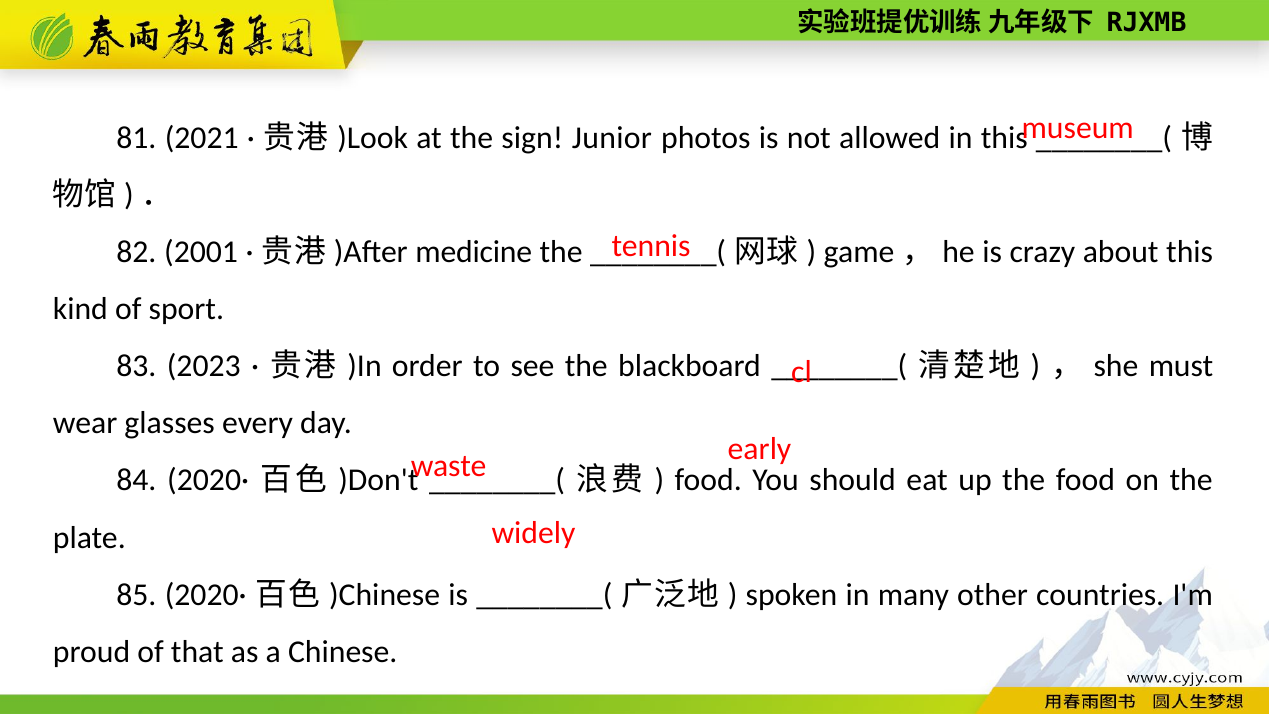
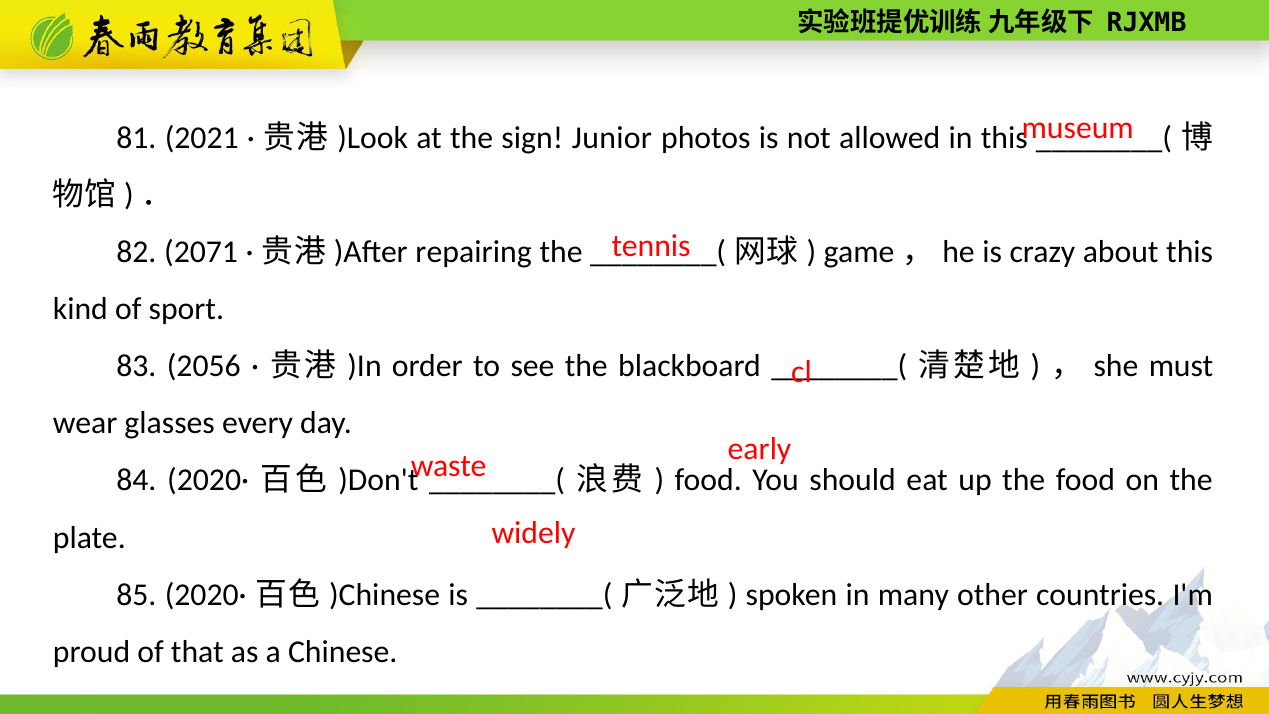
2001: 2001 -> 2071 (201, 252)
medicine: medicine -> repairing (474, 252)
2023: 2023 -> 2056 (204, 366)
